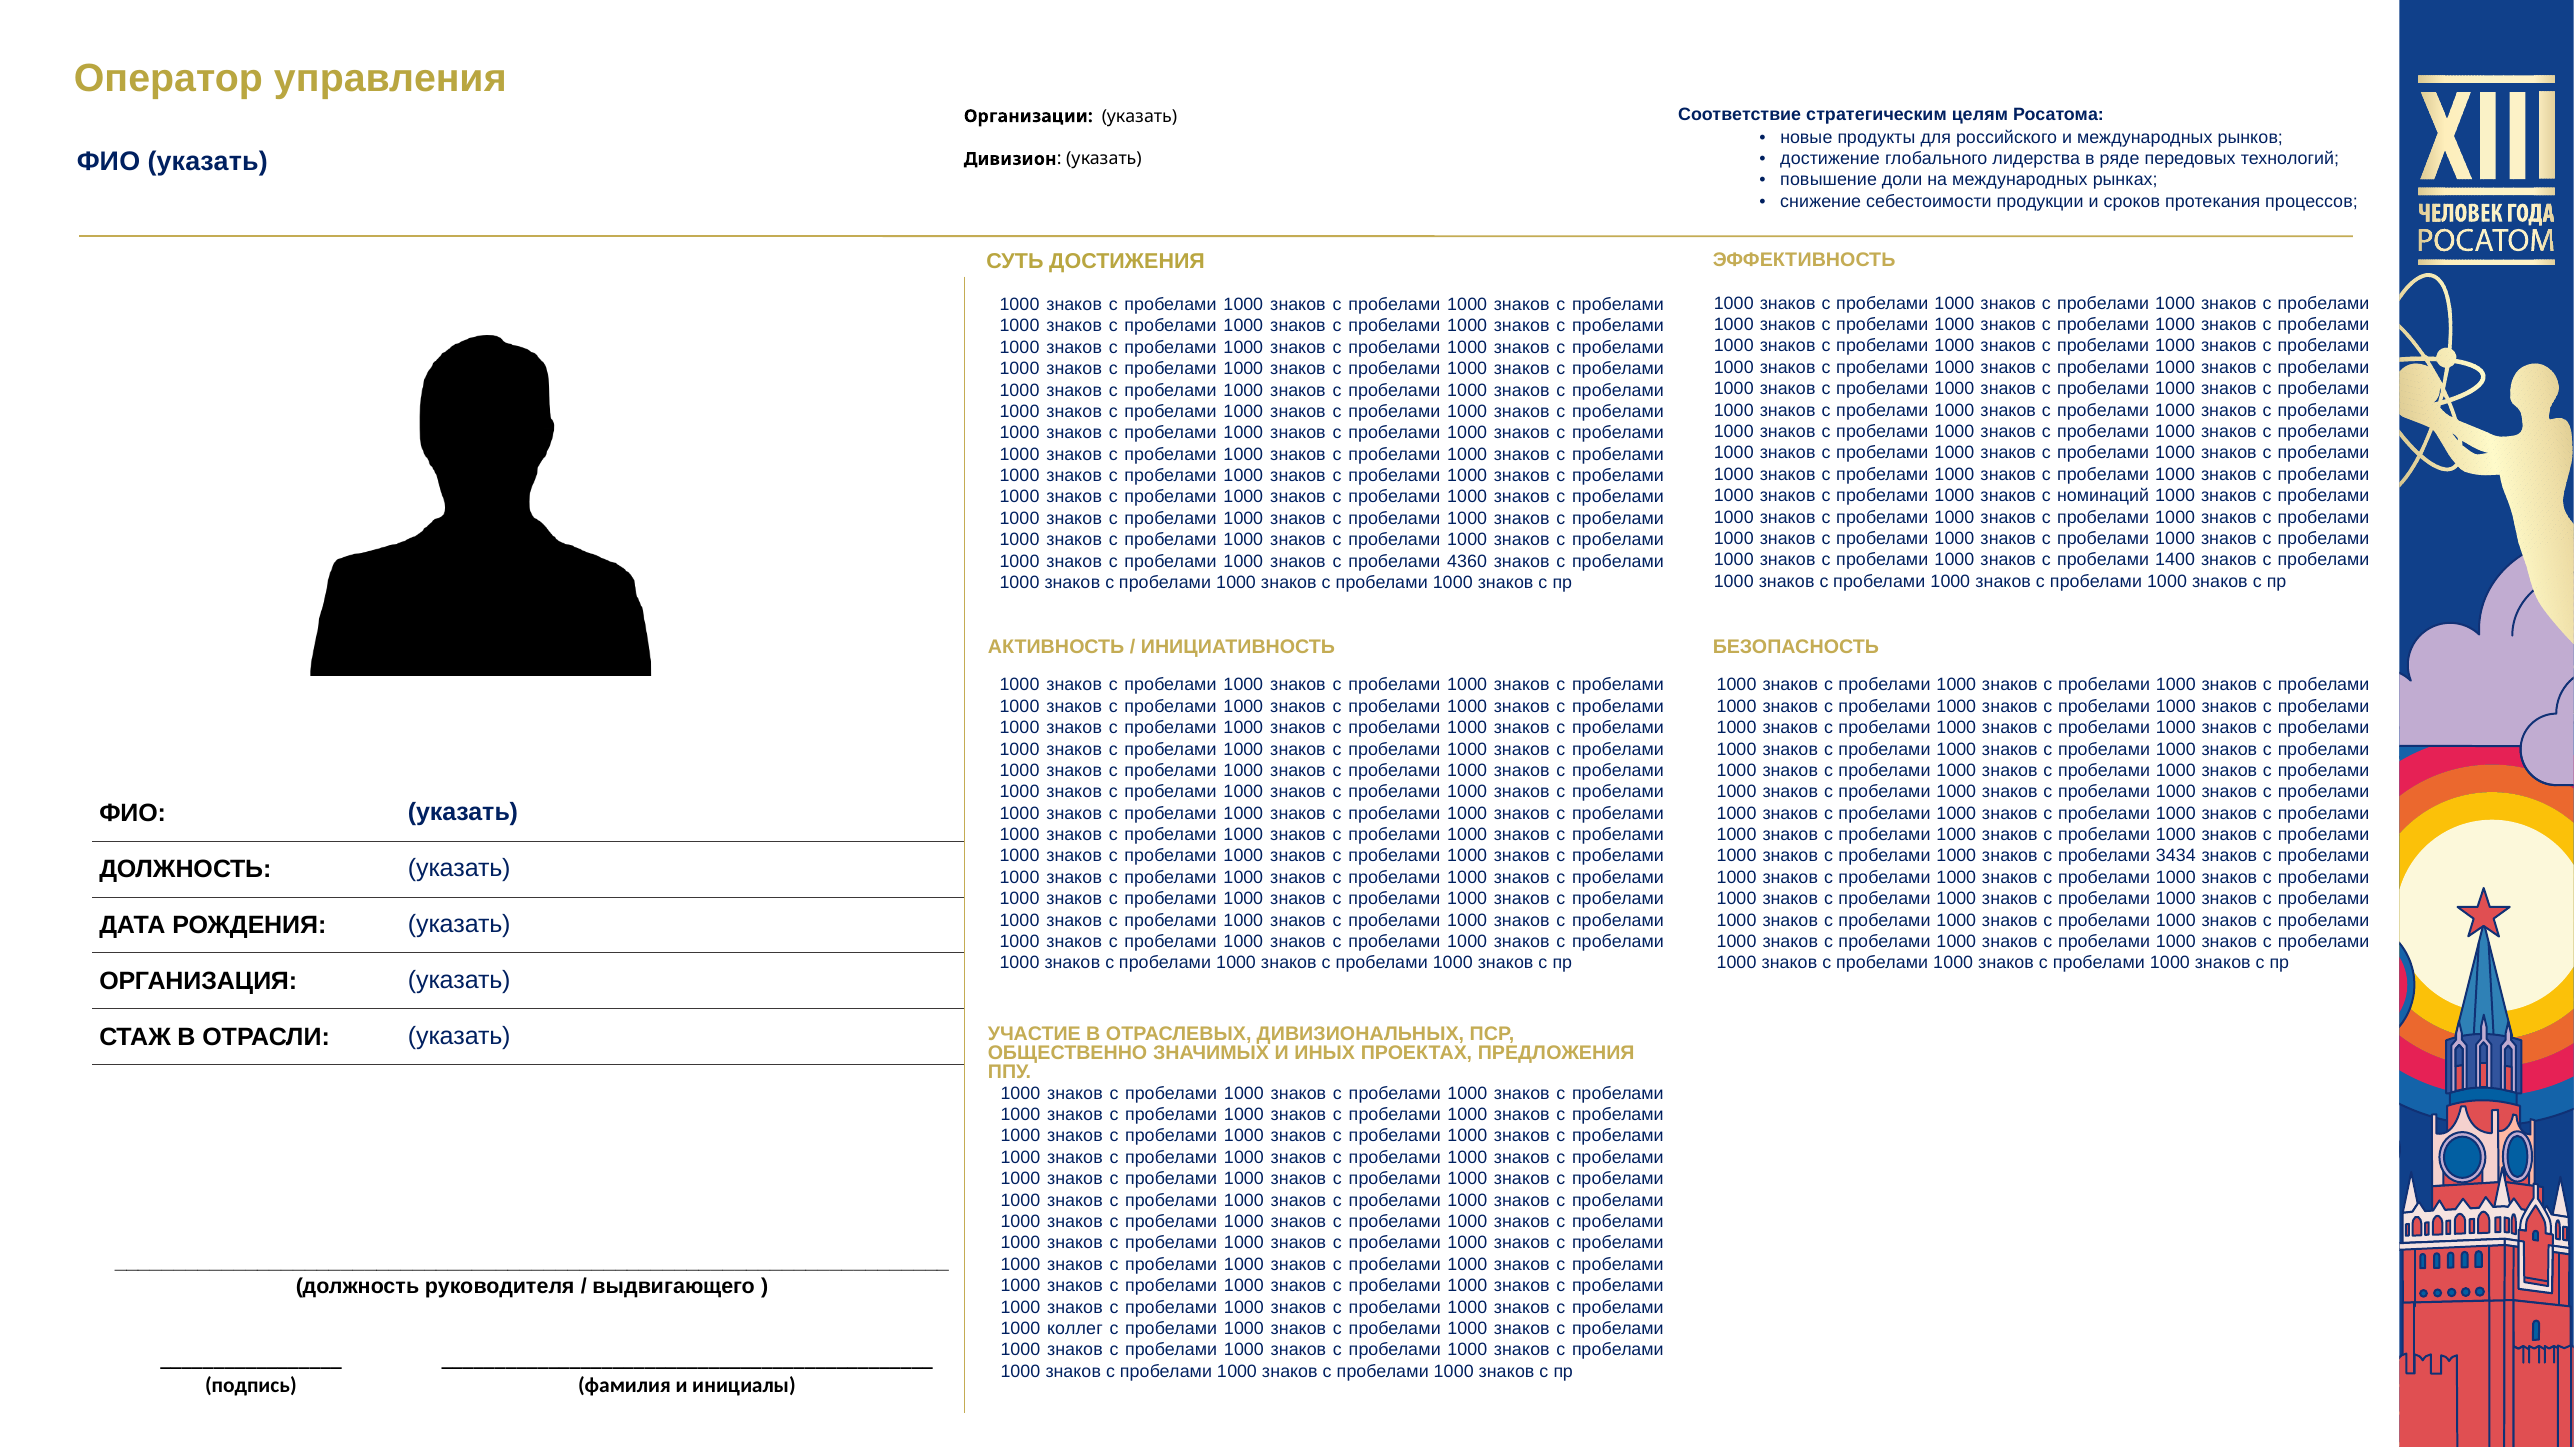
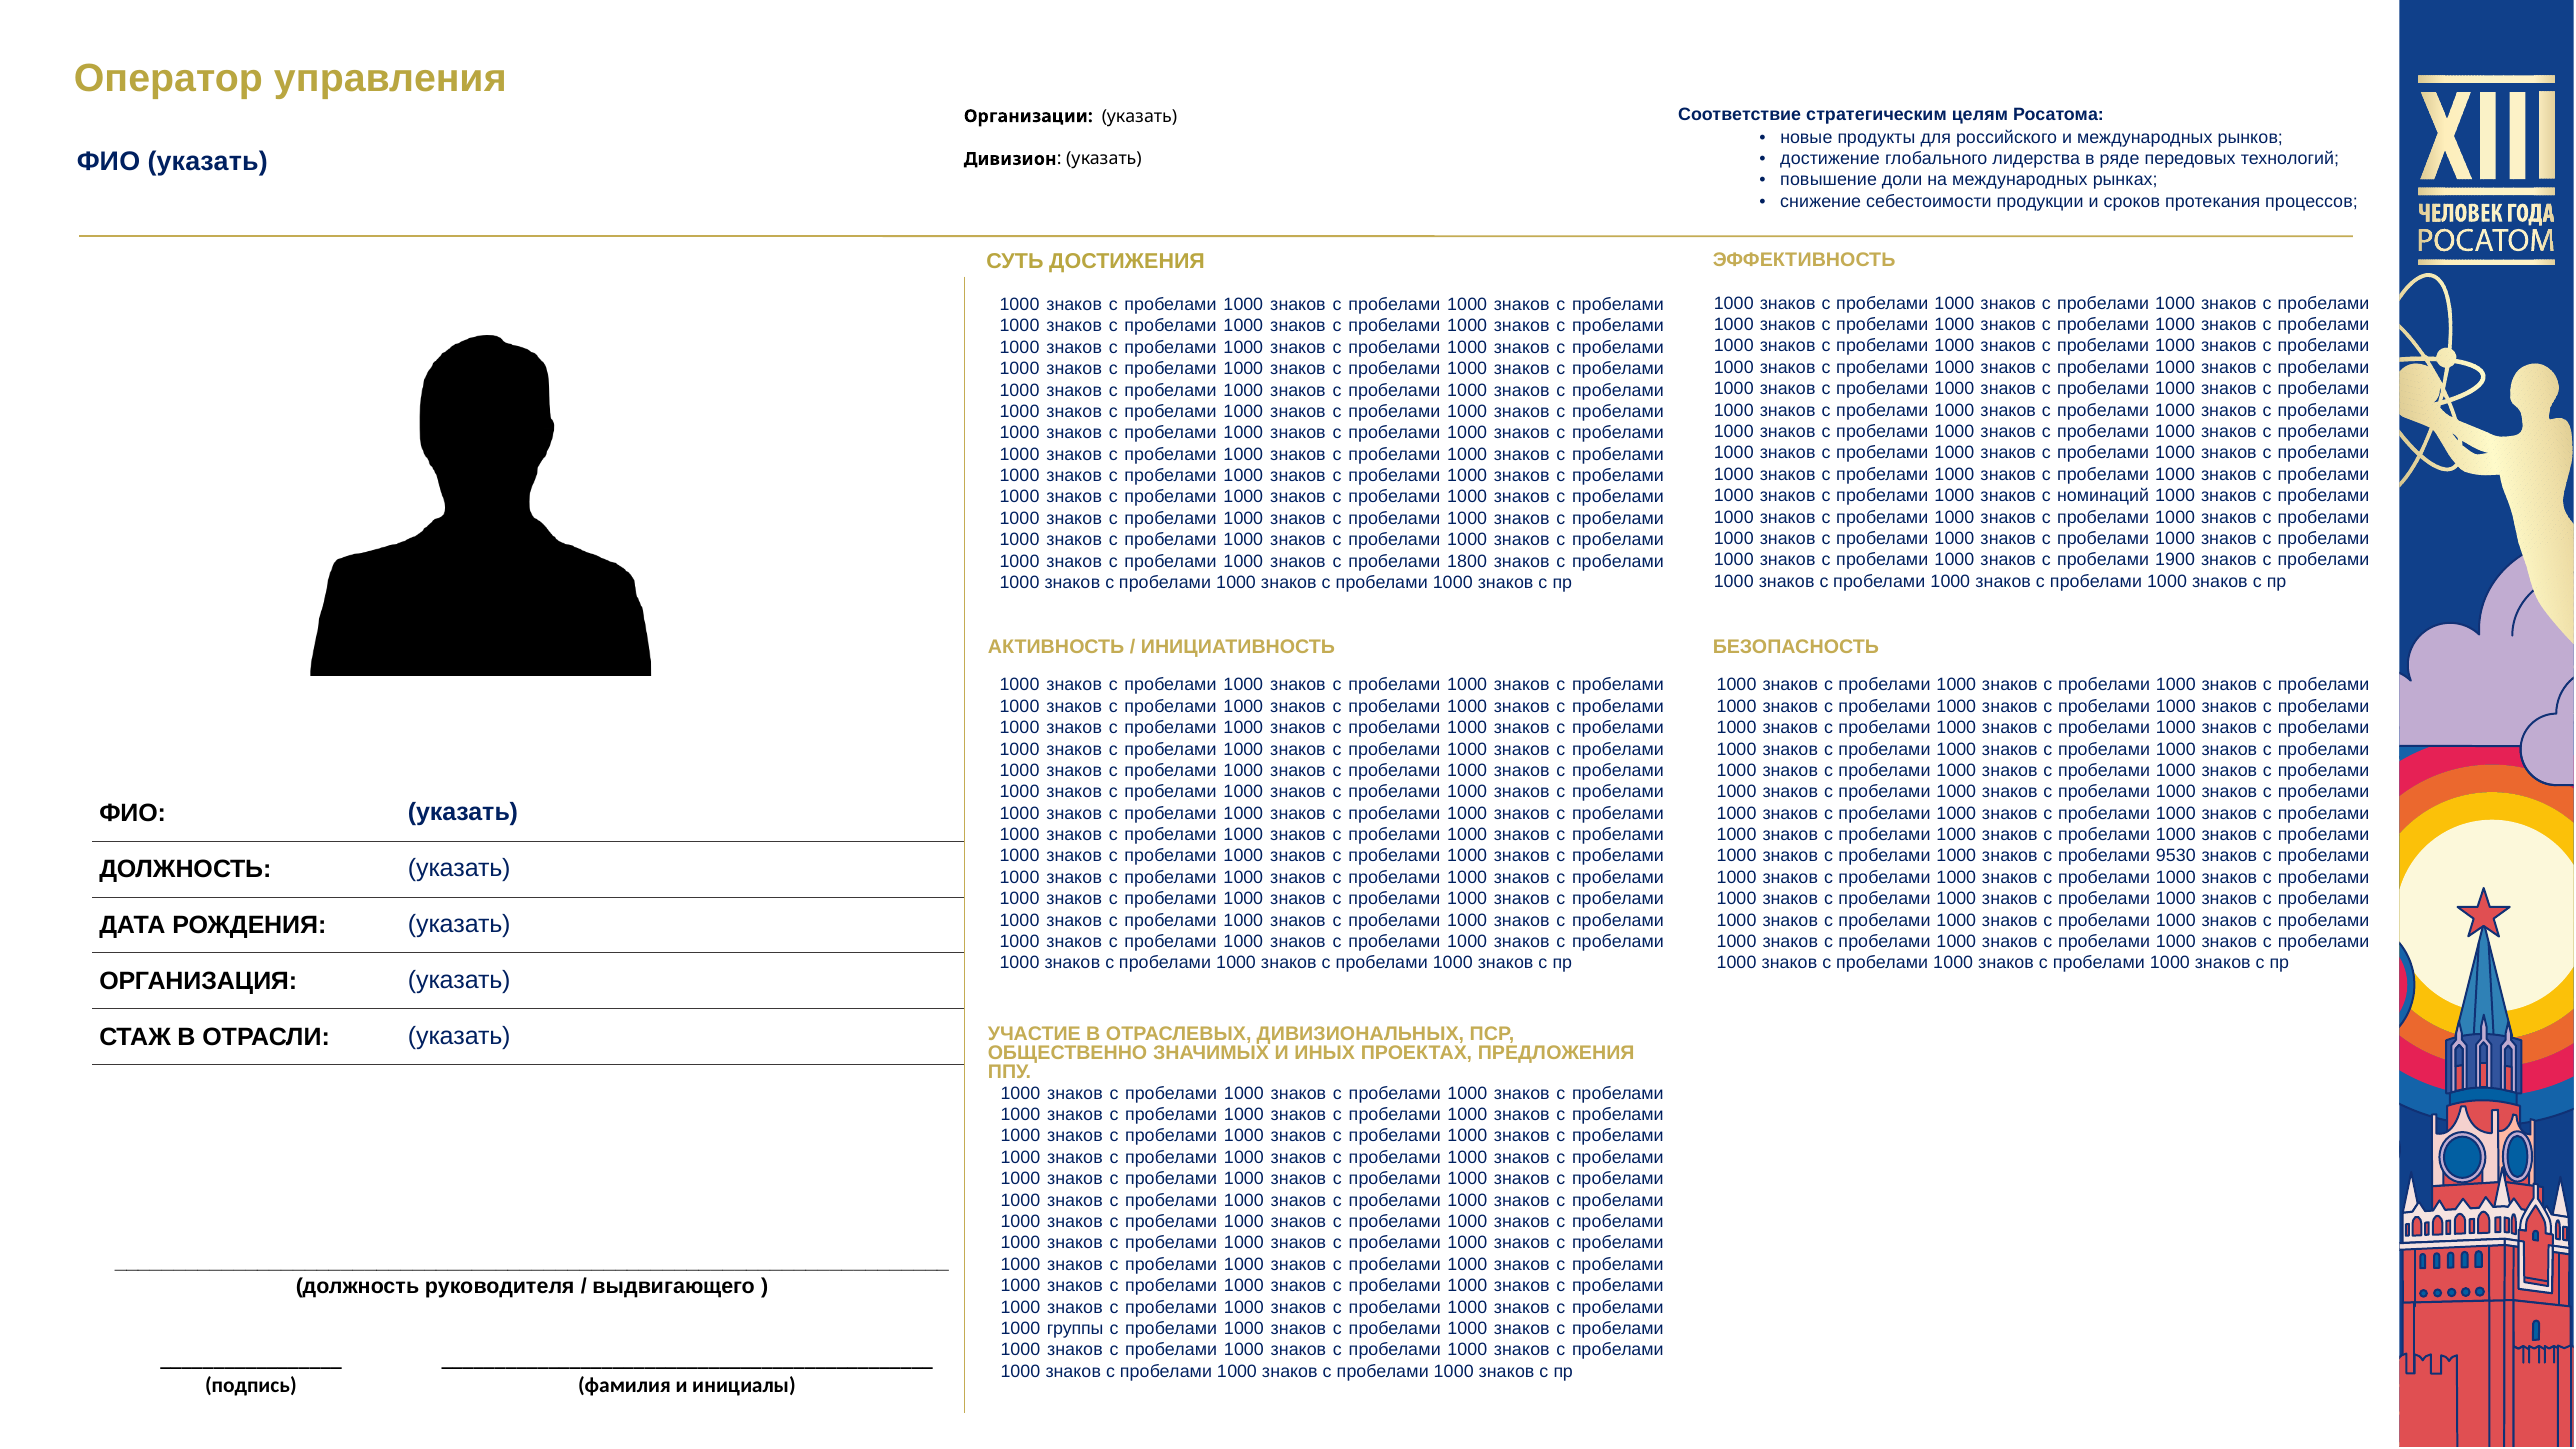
1400: 1400 -> 1900 (2175, 560)
4360: 4360 -> 1800 (1467, 561)
3434: 3434 -> 9530 (2176, 856)
коллег: коллег -> группы (1075, 1329)
